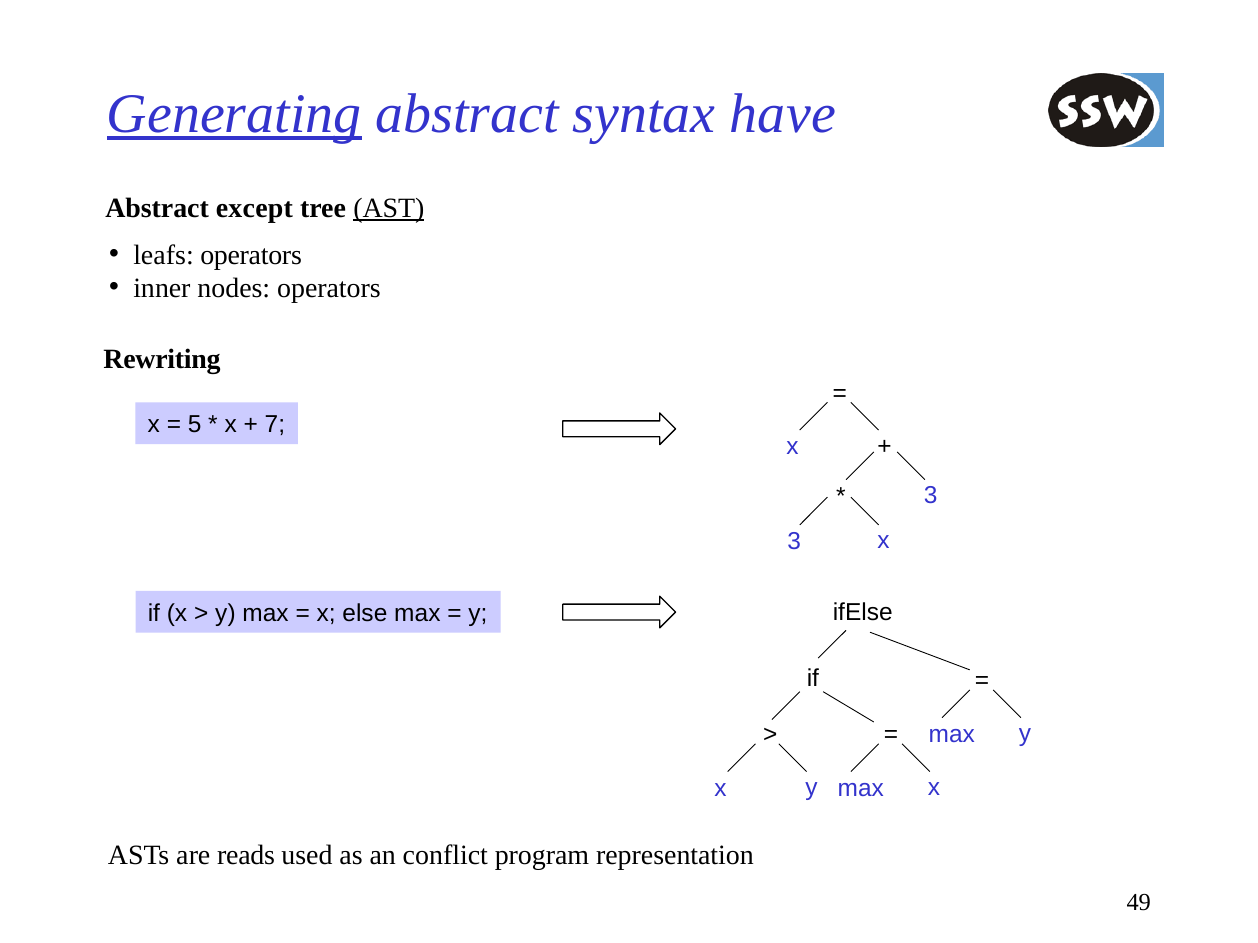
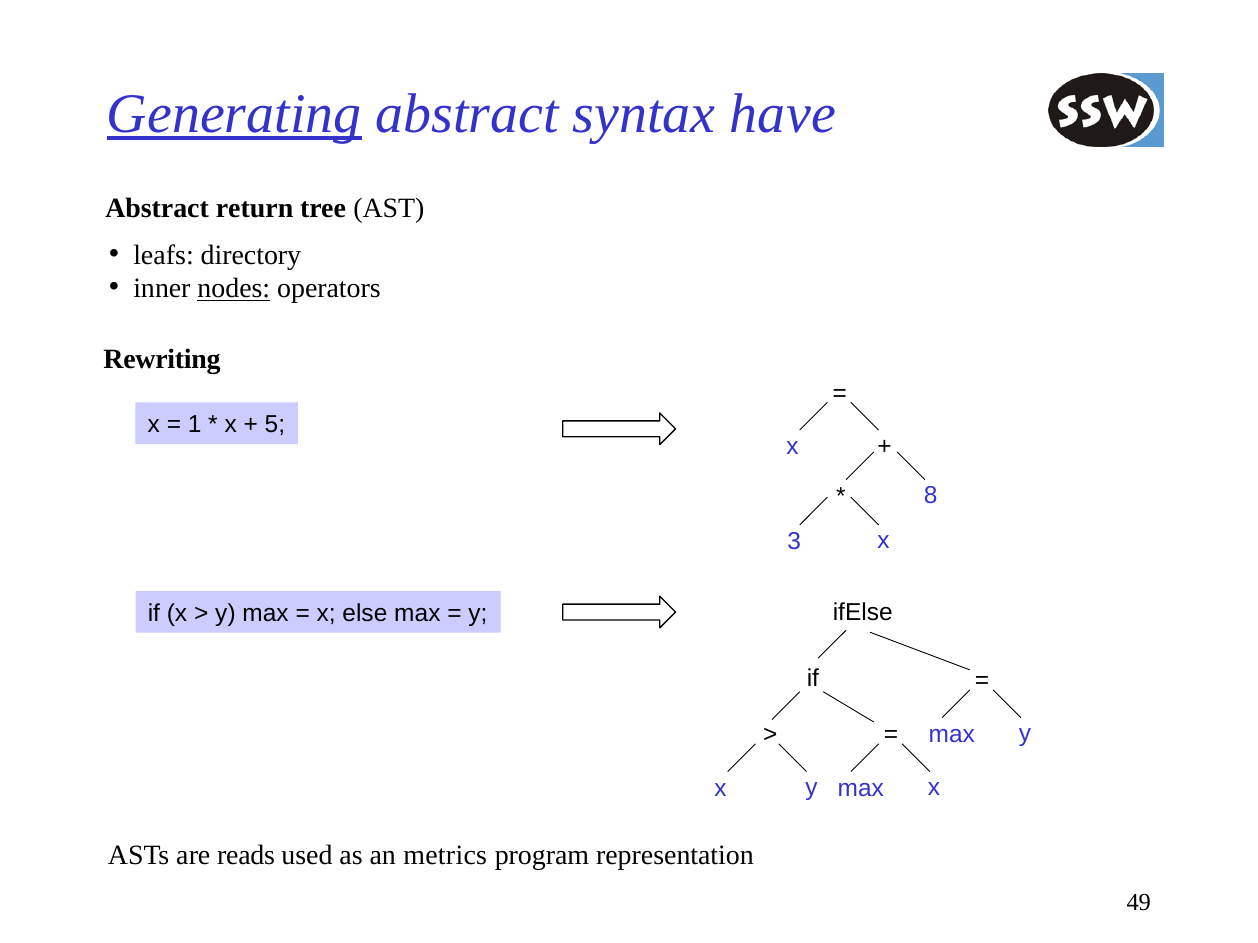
except: except -> return (255, 208)
AST underline: present -> none (389, 208)
leafs operators: operators -> directory (251, 255)
nodes underline: none -> present (234, 288)
5: 5 -> 1 (195, 425)
7: 7 -> 5 (275, 425)
3: 3 -> 8 (931, 496)
conflict: conflict -> metrics (445, 856)
